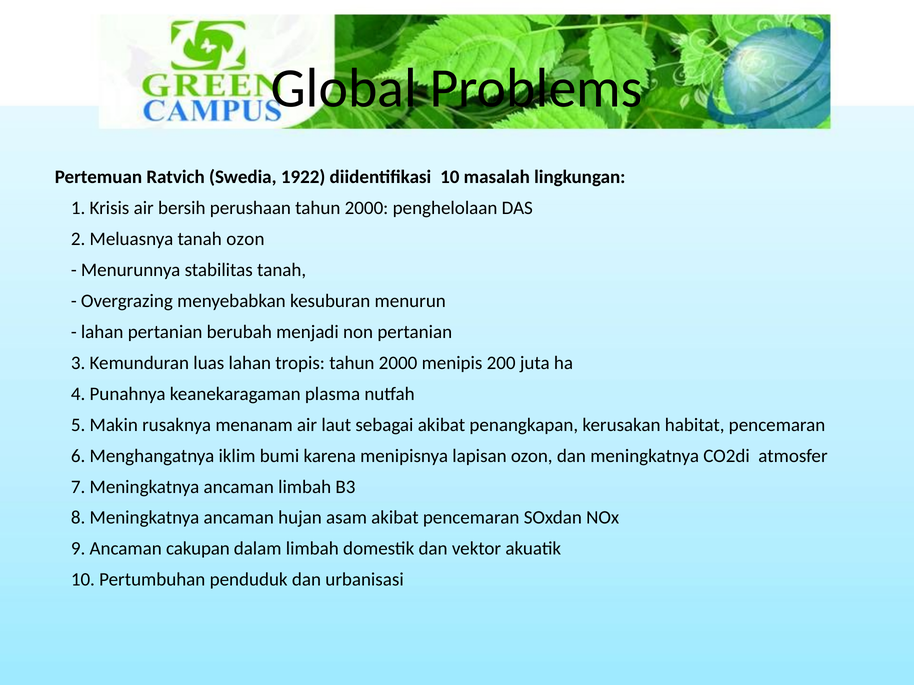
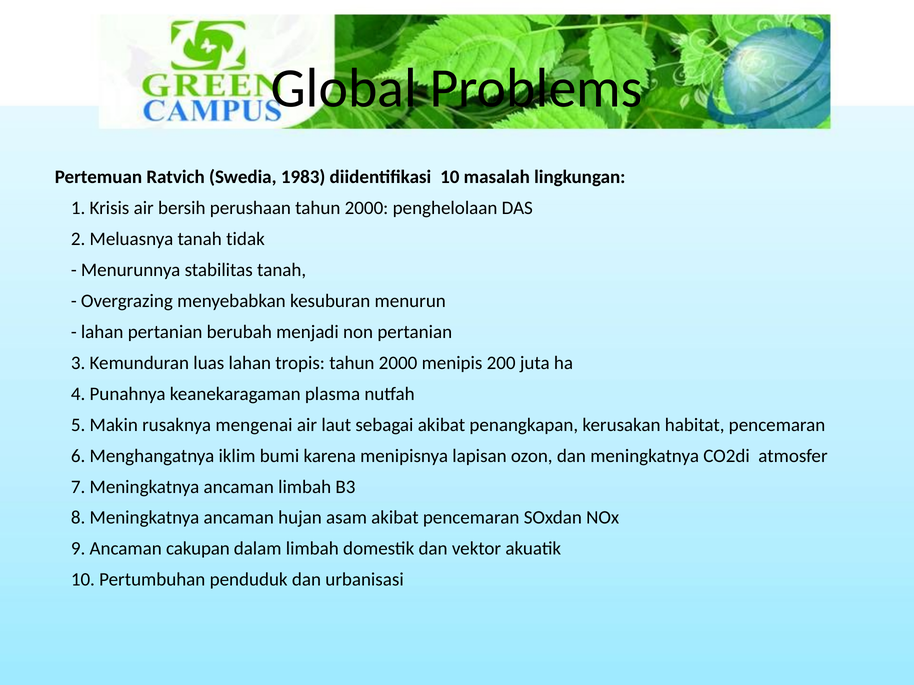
1922: 1922 -> 1983 (303, 177)
tanah ozon: ozon -> tidak (246, 239)
menanam: menanam -> mengenai (254, 425)
